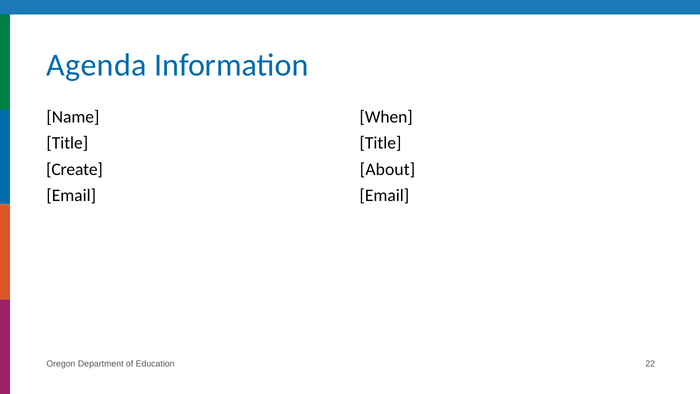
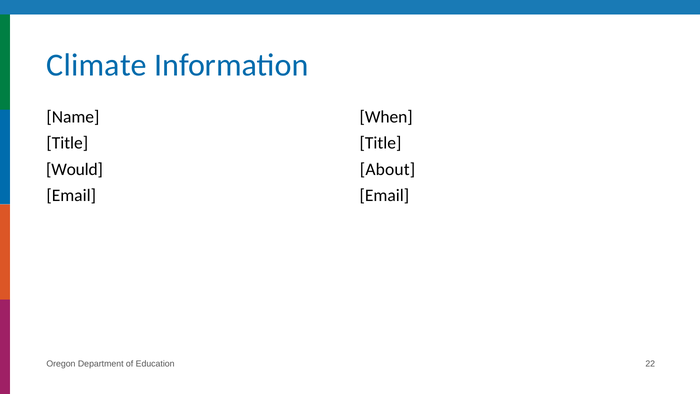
Agenda: Agenda -> Climate (97, 65)
Create: Create -> Would (75, 169)
